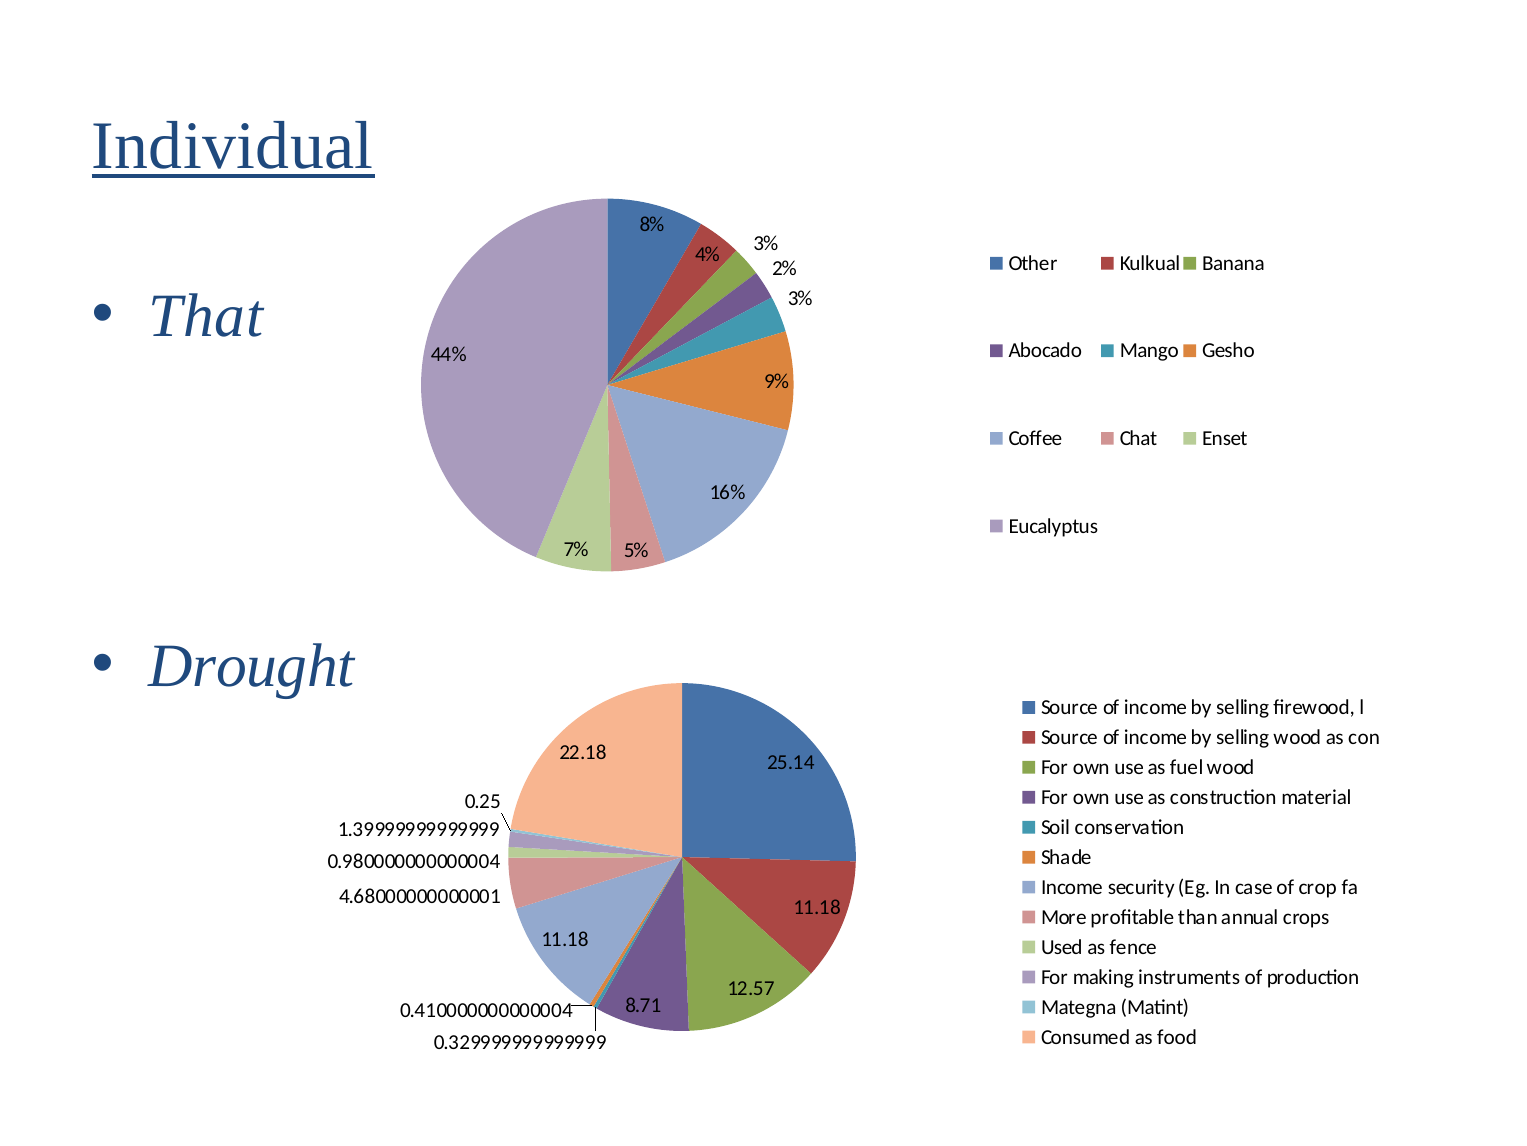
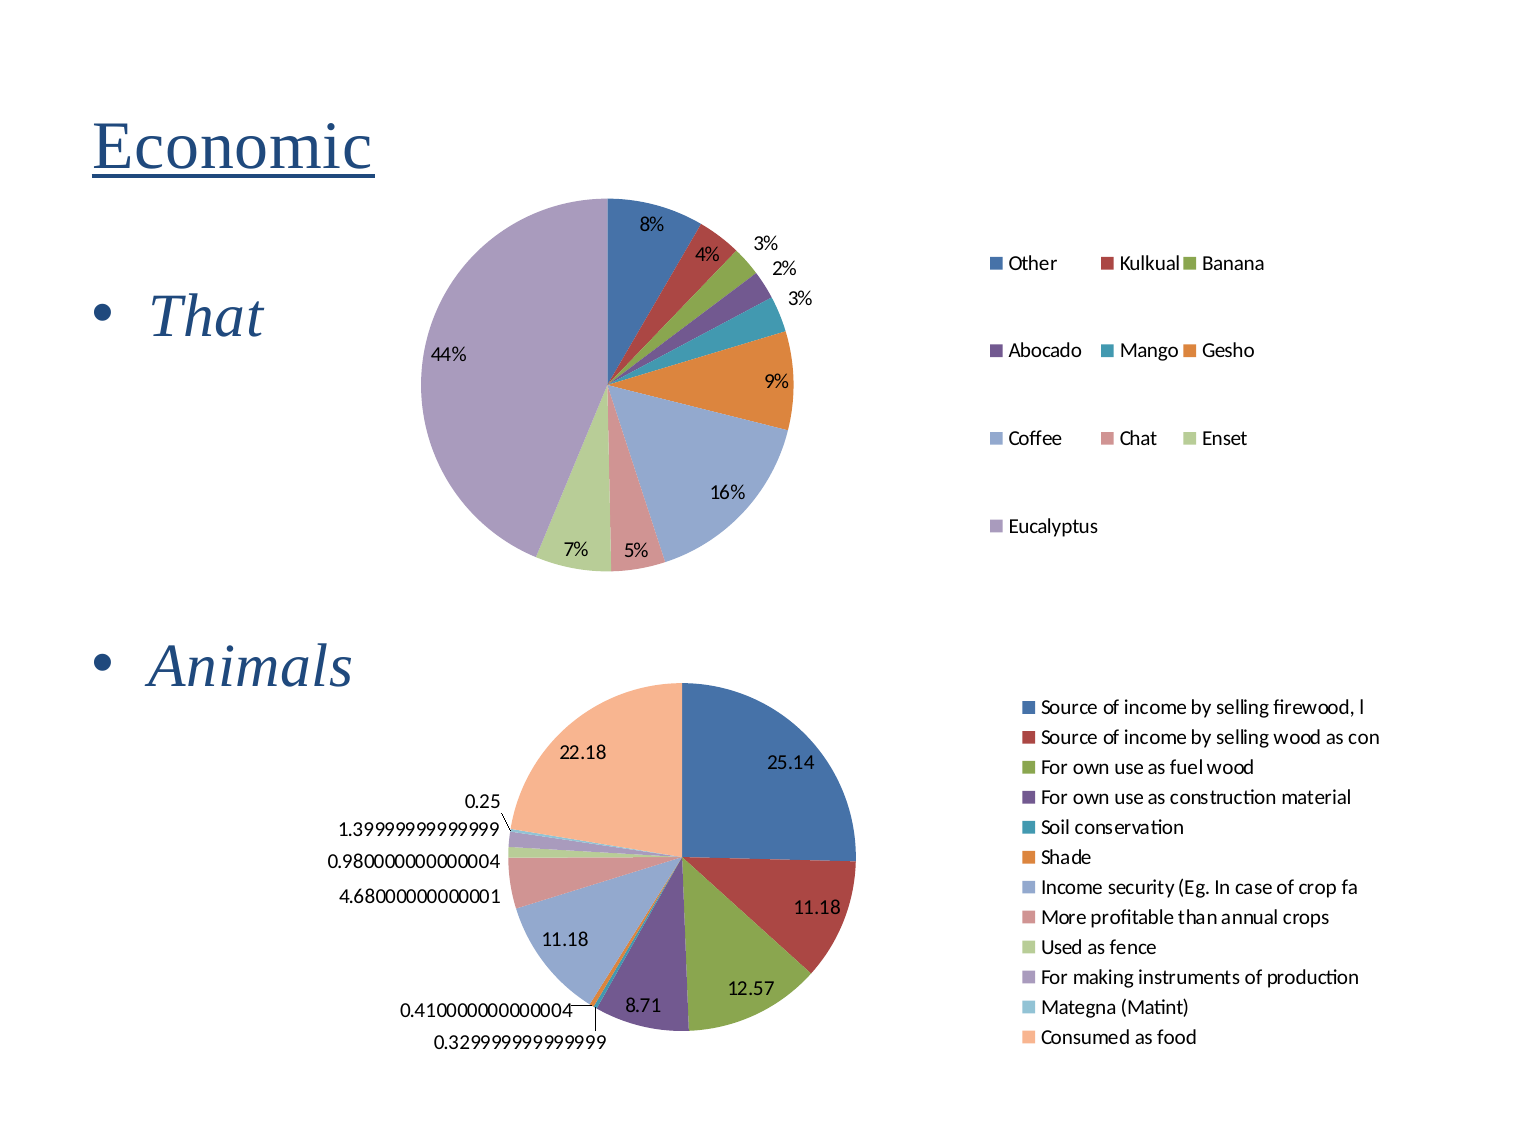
Individual: Individual -> Economic (233, 146)
Drought: Drought -> Animals (251, 666)
